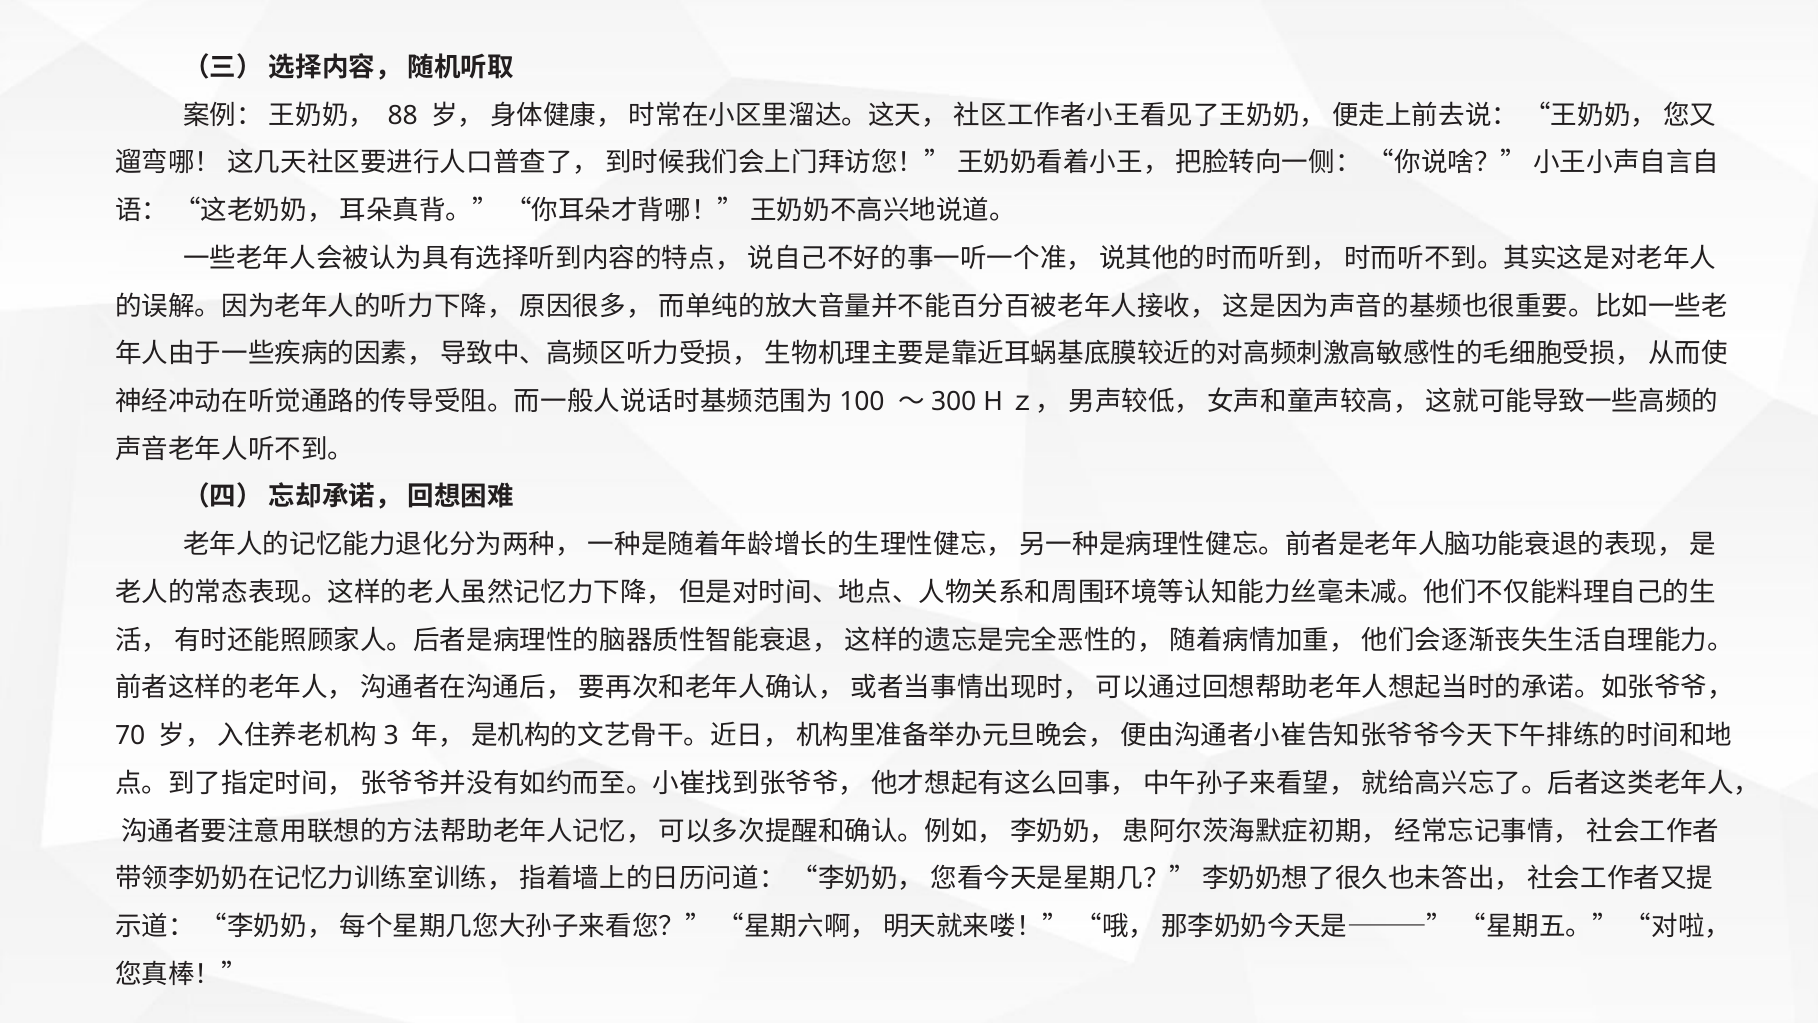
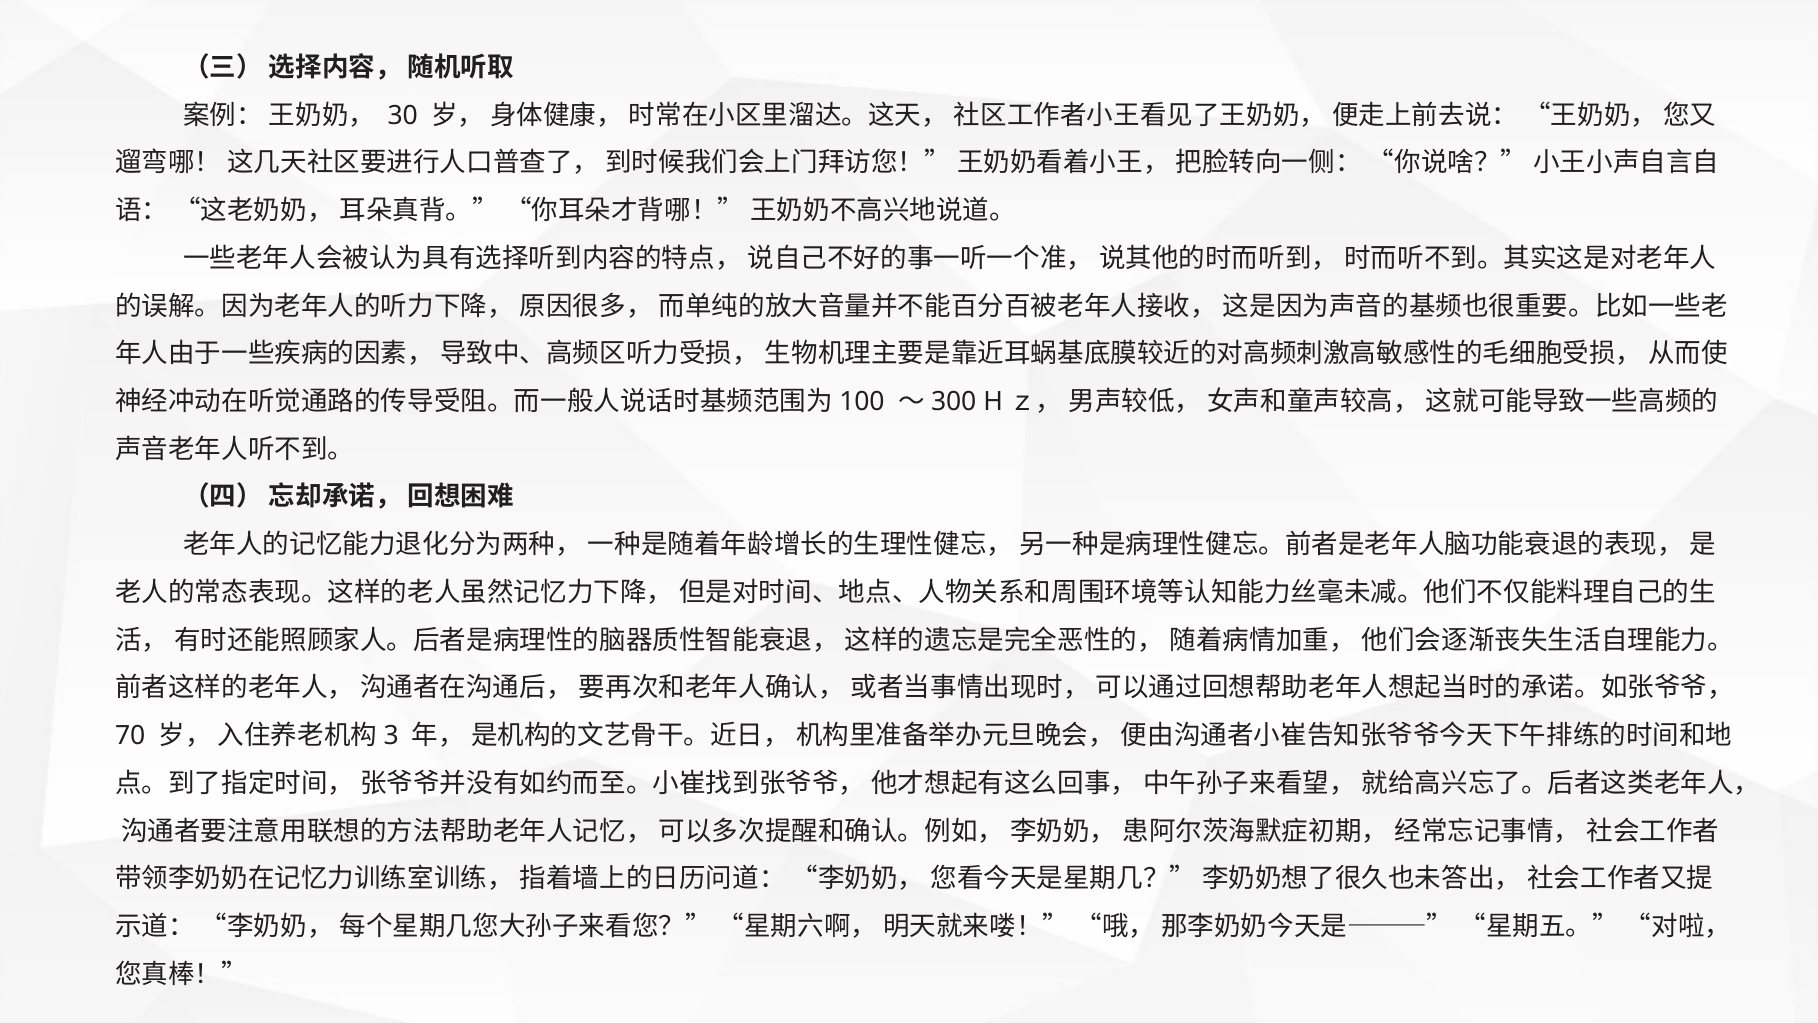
88: 88 -> 30 (403, 115)
